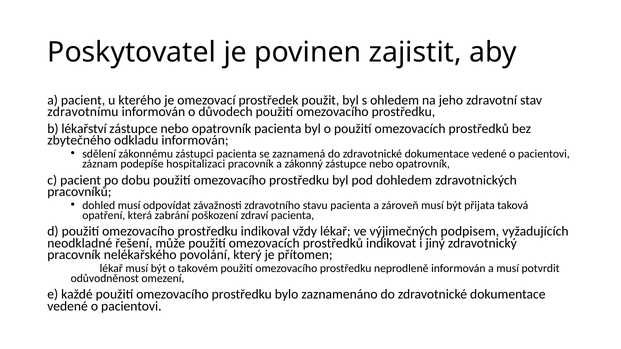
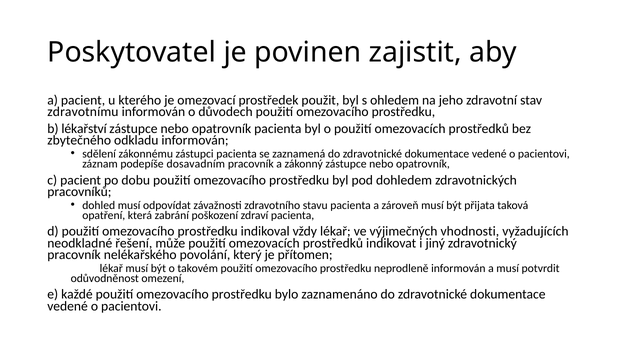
hospitalizaci: hospitalizaci -> dosavadním (196, 164)
podpisem: podpisem -> vhodnosti (470, 232)
